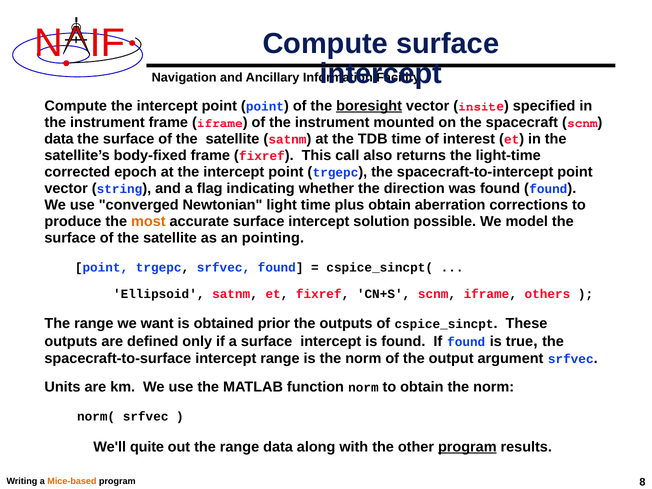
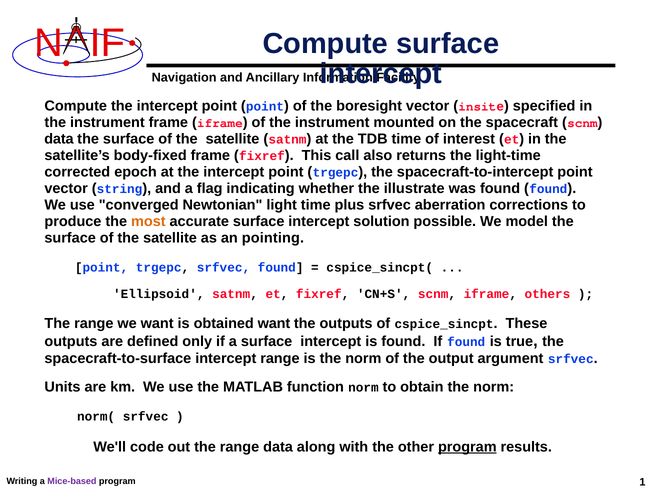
boresight underline: present -> none (369, 106)
direction: direction -> illustrate (414, 188)
plus obtain: obtain -> srfvec (390, 205)
obtained prior: prior -> want (274, 323)
quite: quite -> code (147, 447)
Mice-based colour: orange -> purple (72, 481)
8: 8 -> 1 (643, 482)
